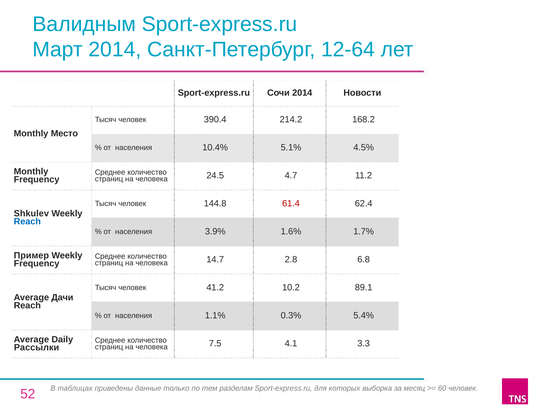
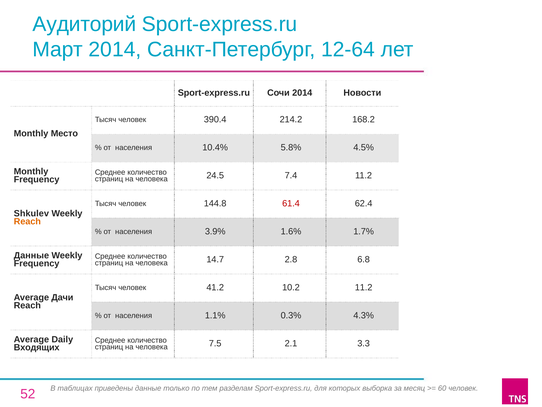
Валидным: Валидным -> Аудиторий (84, 24)
5.1%: 5.1% -> 5.8% (291, 147)
4.7: 4.7 -> 7.4 (291, 175)
Reach colour: blue -> orange (27, 221)
Пример: Пример -> Данные (31, 255)
10.2 89.1: 89.1 -> 11.2 (364, 287)
5.4%: 5.4% -> 4.3% (364, 315)
Рассылки: Рассылки -> Входящих (37, 347)
4.1: 4.1 -> 2.1 (291, 343)
